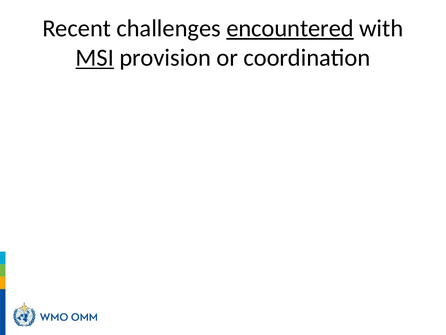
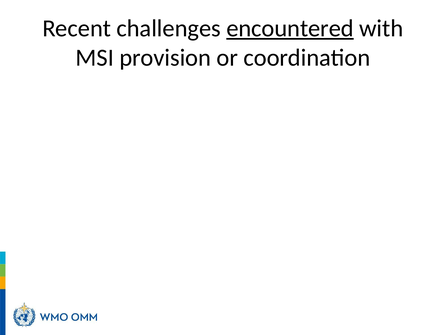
MSI underline: present -> none (95, 58)
